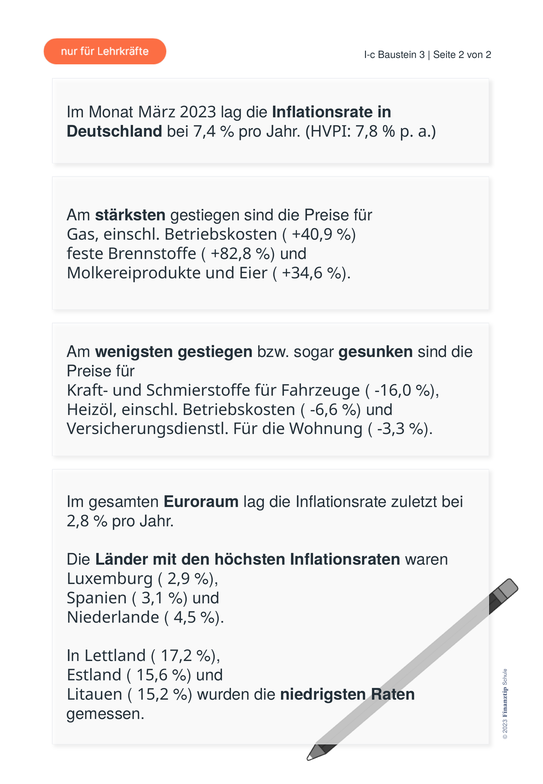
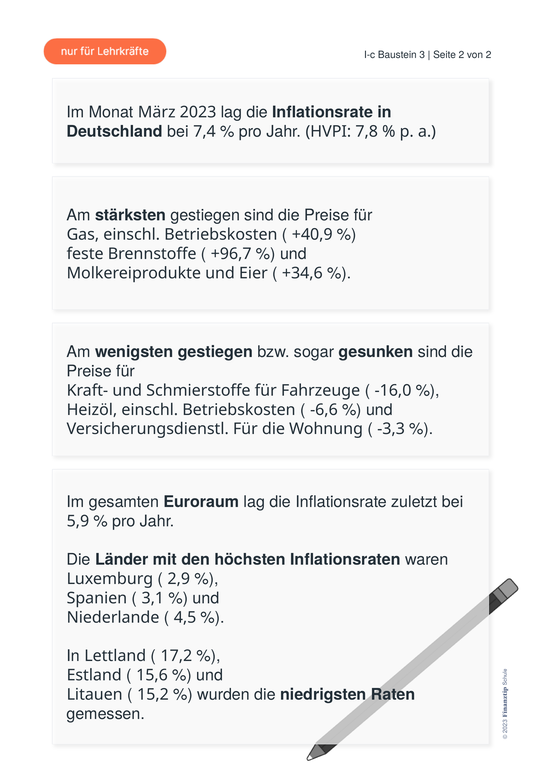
+82,8: +82,8 -> +96,7 (231, 254)
2,8: 2,8 -> 5,9 (78, 521)
